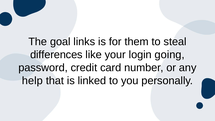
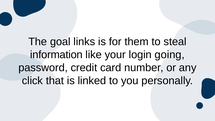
differences: differences -> information (56, 55)
help: help -> click (32, 81)
